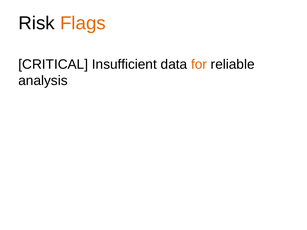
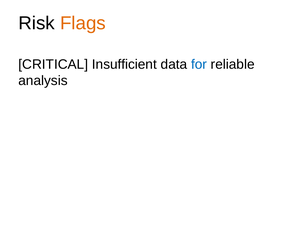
for colour: orange -> blue (199, 64)
